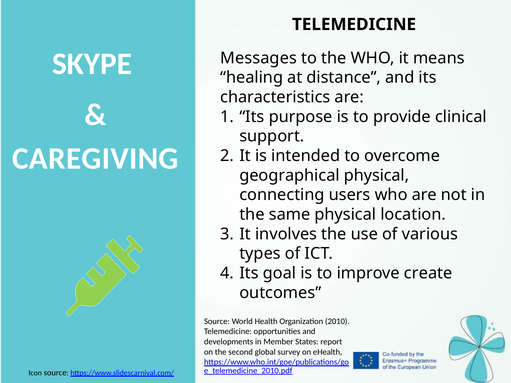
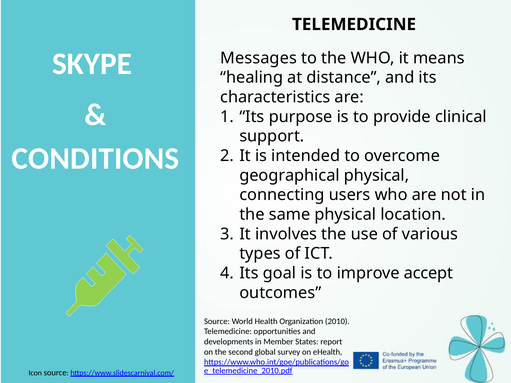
CAREGIVING: CAREGIVING -> CONDITIONS (95, 159)
create: create -> accept (428, 273)
